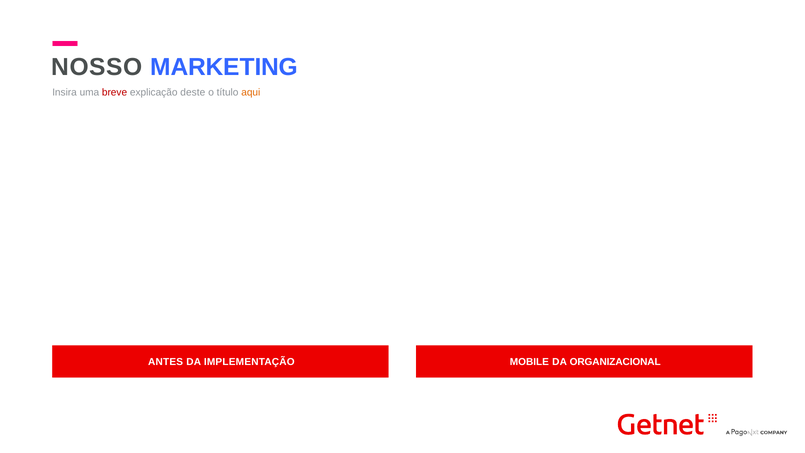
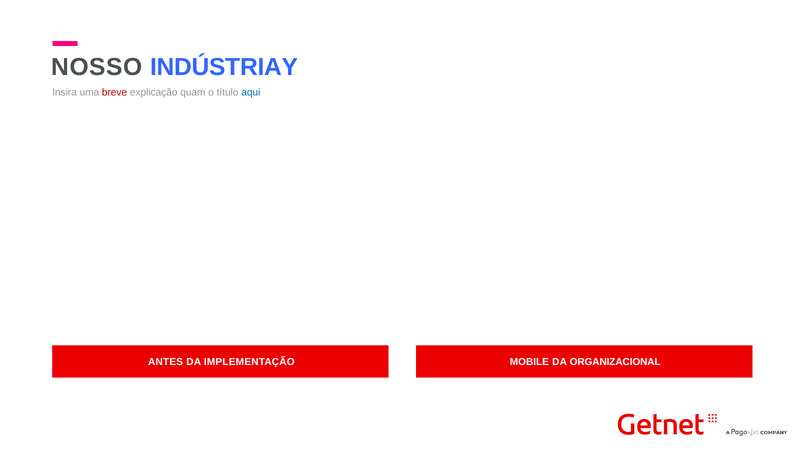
MARKETING: MARKETING -> INDÚSTRIAY (224, 67)
deste: deste -> quam (193, 92)
aqui colour: orange -> blue (251, 92)
